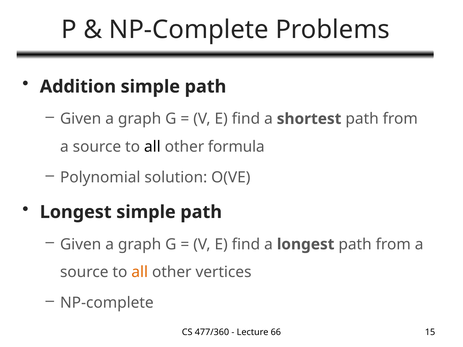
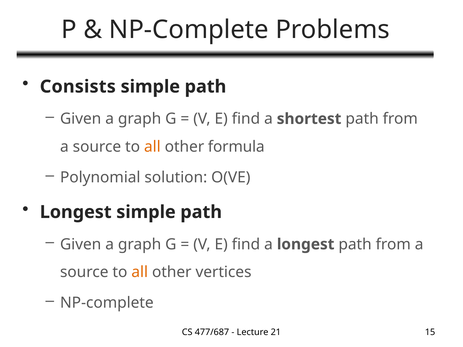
Addition: Addition -> Consists (78, 87)
all colour: black -> orange (152, 147)
477/360: 477/360 -> 477/687 (212, 332)
66: 66 -> 21 (276, 332)
